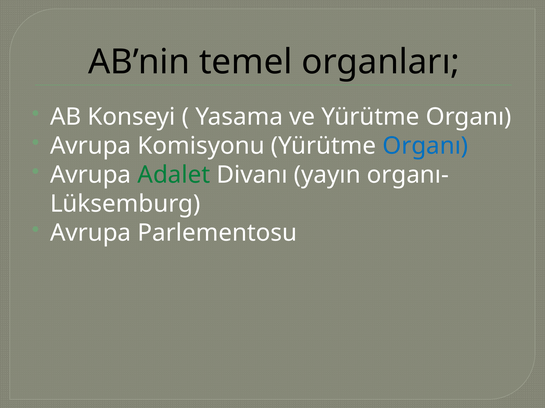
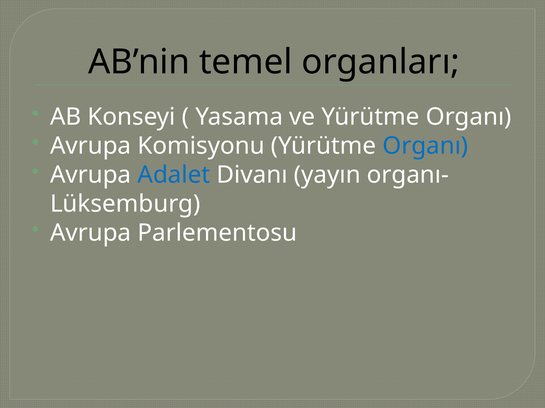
Adalet colour: green -> blue (174, 175)
